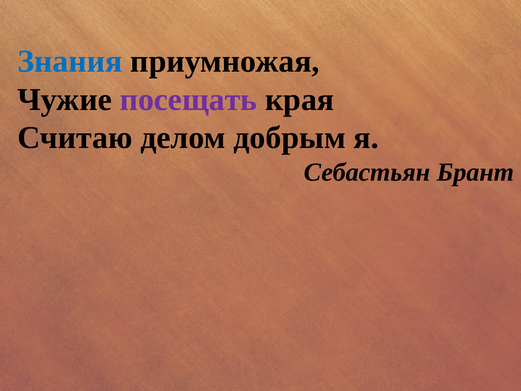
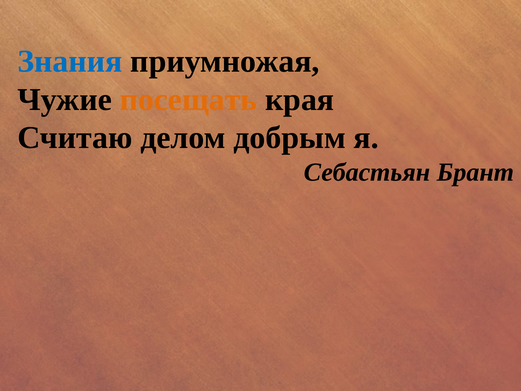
посещать colour: purple -> orange (188, 99)
